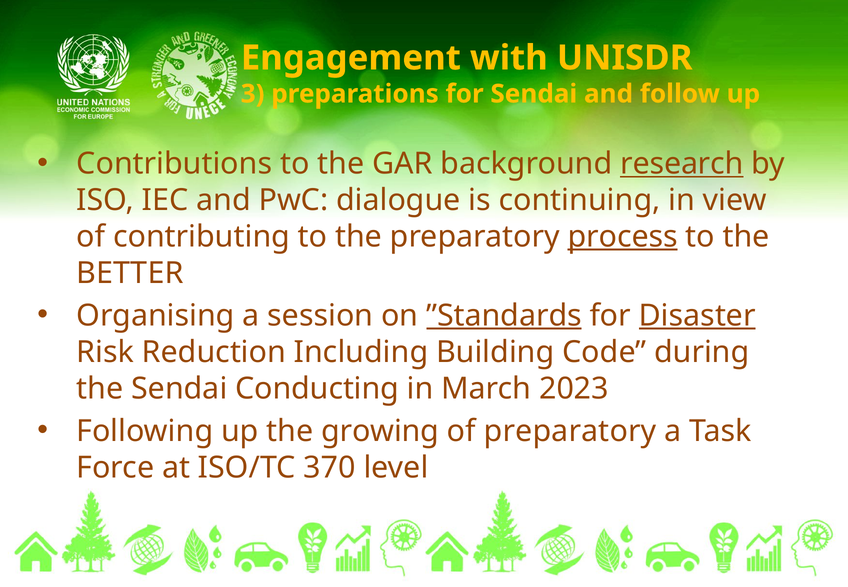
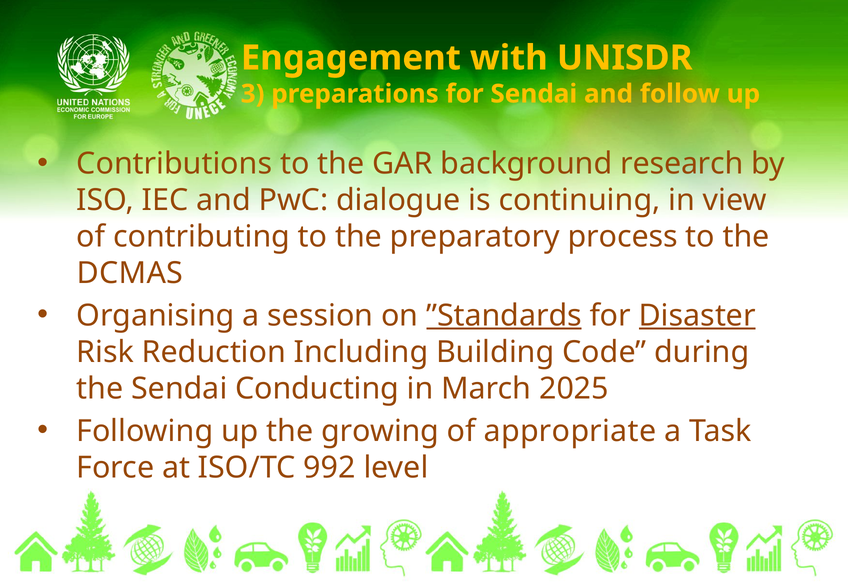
research underline: present -> none (682, 164)
process underline: present -> none (623, 237)
BETTER: BETTER -> DCMAS (130, 273)
2023: 2023 -> 2025 (574, 389)
of preparatory: preparatory -> appropriate (570, 431)
370: 370 -> 992 (330, 468)
